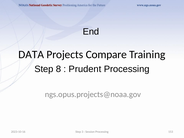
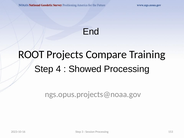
DATA: DATA -> ROOT (31, 54)
8: 8 -> 4 (58, 69)
Prudent: Prudent -> Showed (85, 69)
